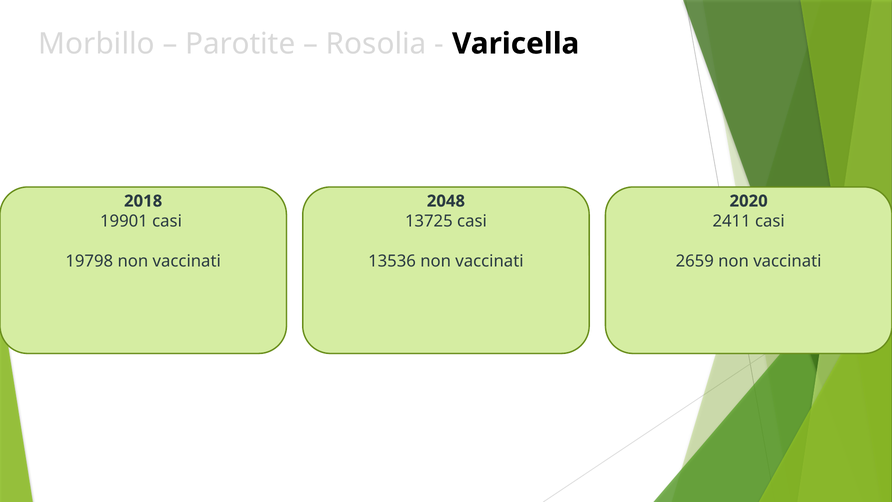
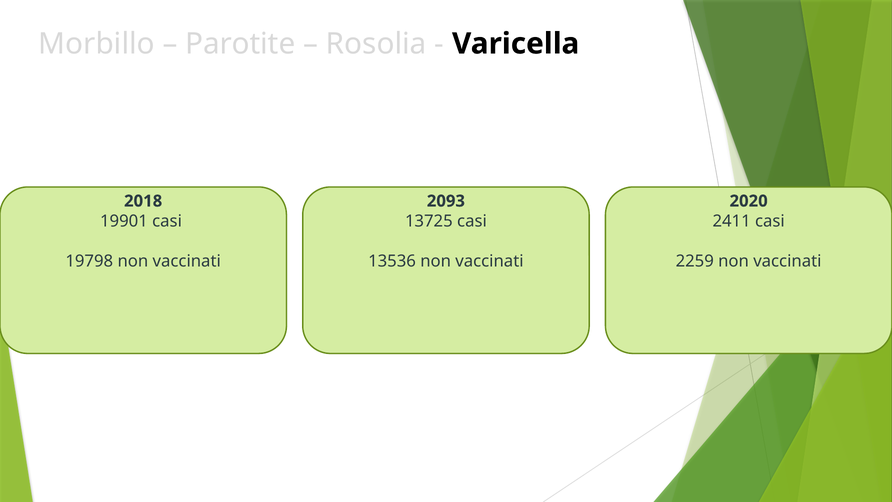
2048: 2048 -> 2093 (446, 201)
2659: 2659 -> 2259 (695, 261)
